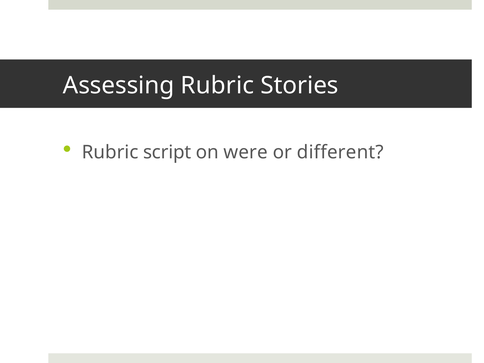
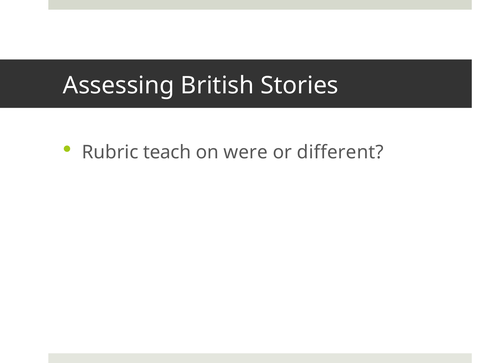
Assessing Rubric: Rubric -> British (217, 85)
script: script -> teach (167, 152)
